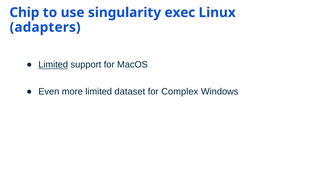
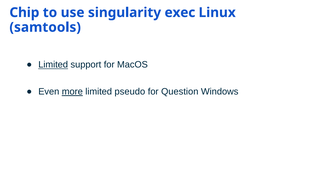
adapters: adapters -> samtools (45, 27)
more underline: none -> present (72, 92)
dataset: dataset -> pseudo (130, 92)
Complex: Complex -> Question (180, 92)
